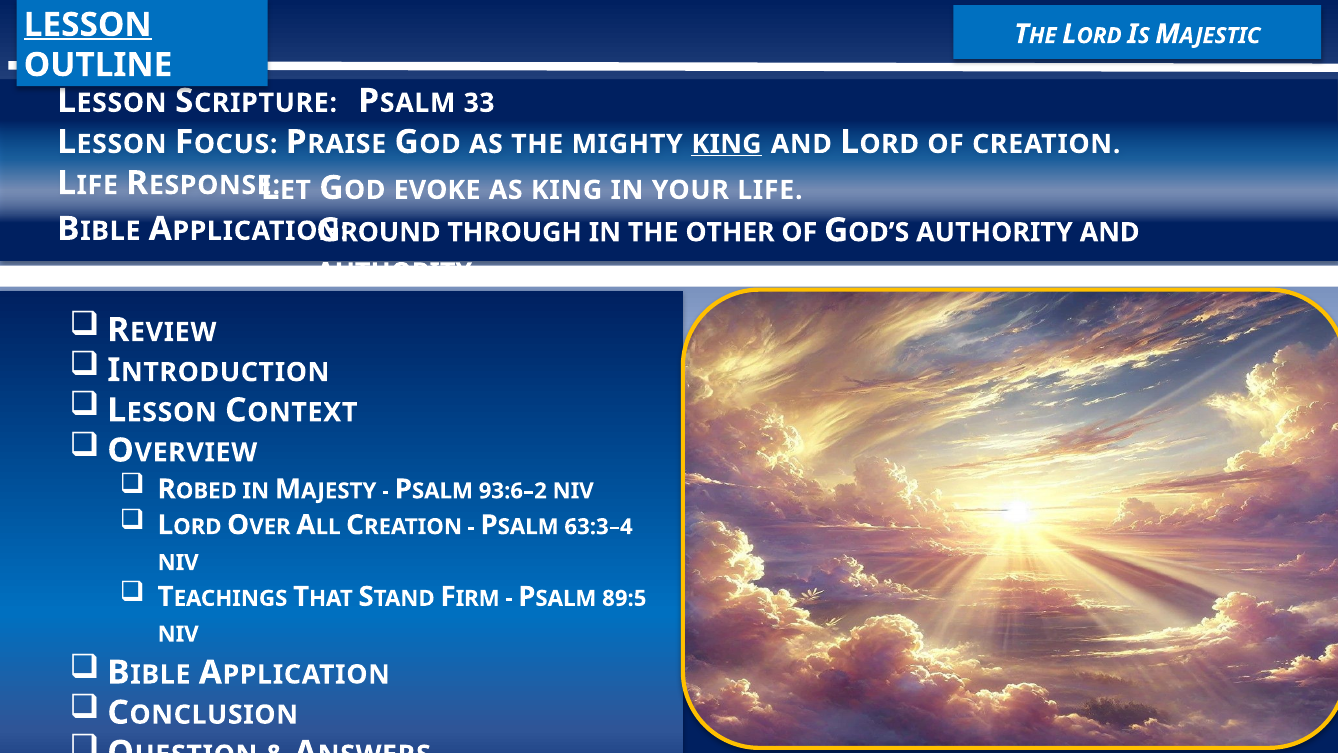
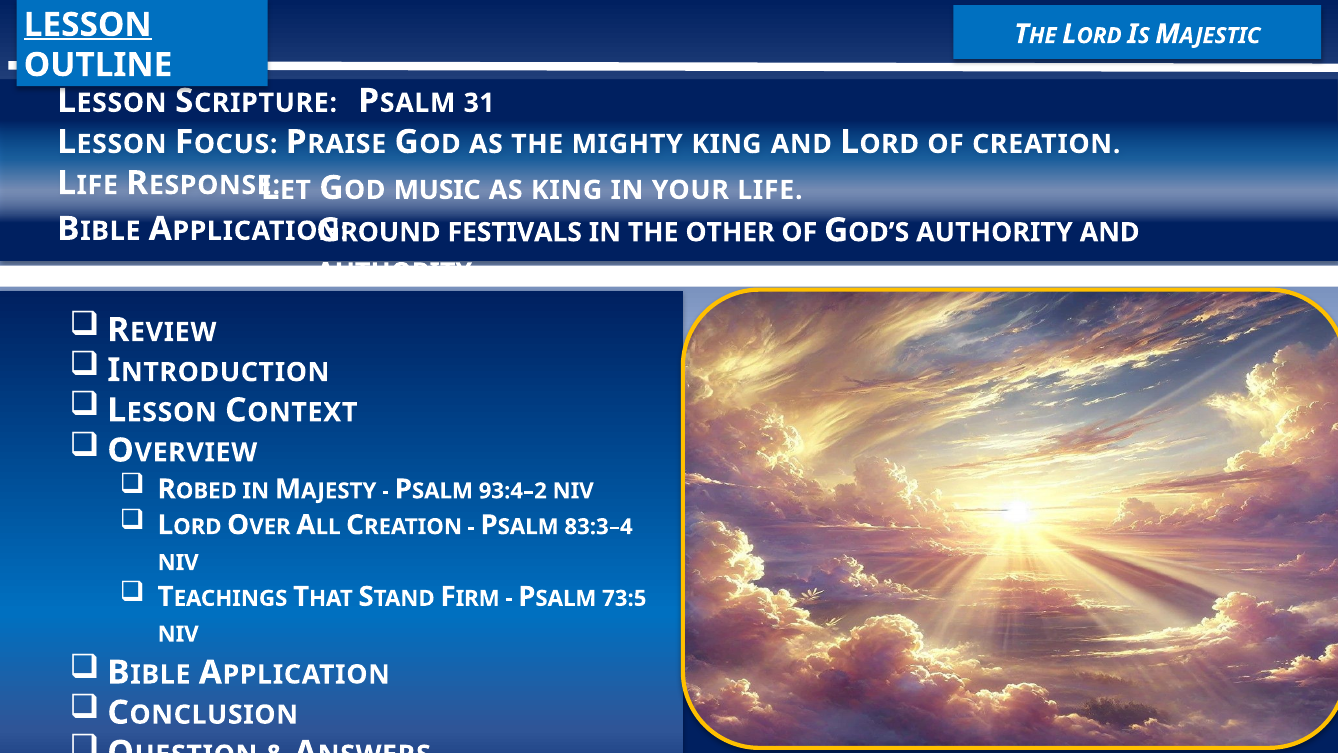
33: 33 -> 31 (479, 103)
KING underline: present -> none (727, 144)
EVOKE: EVOKE -> MUSIC (437, 190)
THROUGH: THROUGH -> FESTIVALS (515, 232)
93:6–2: 93:6–2 -> 93:4–2 (513, 491)
63:3–4: 63:3–4 -> 83:3–4 (598, 527)
89:5: 89:5 -> 73:5 (624, 598)
